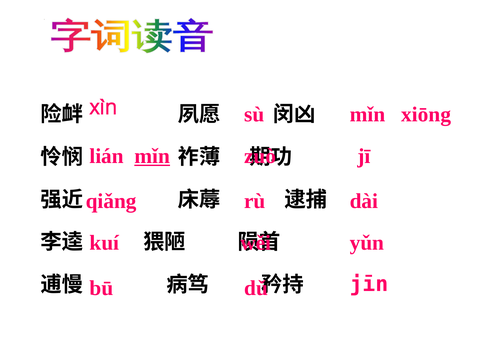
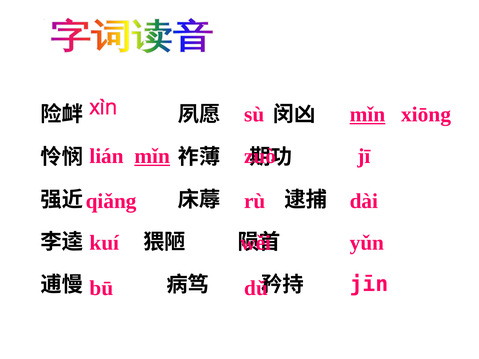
mǐn underline: none -> present (368, 115)
